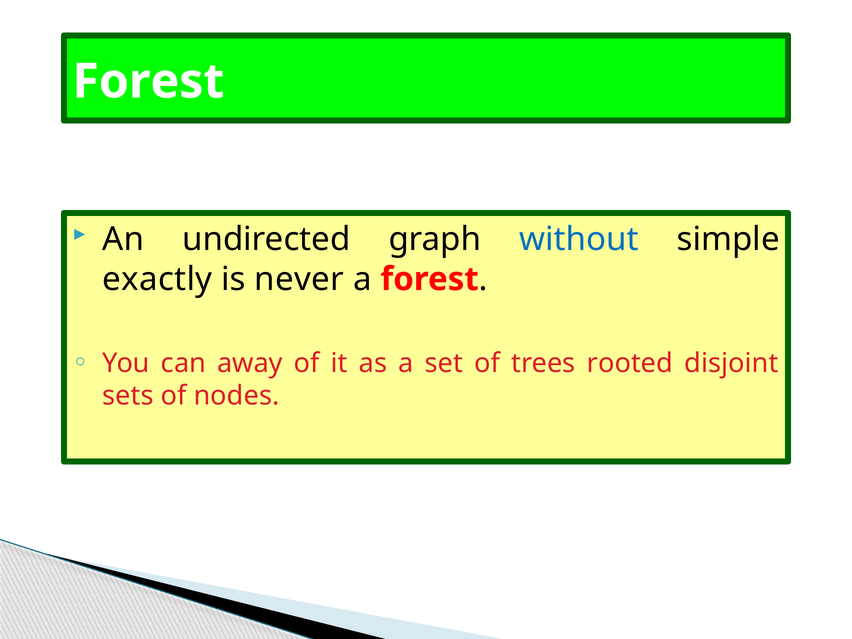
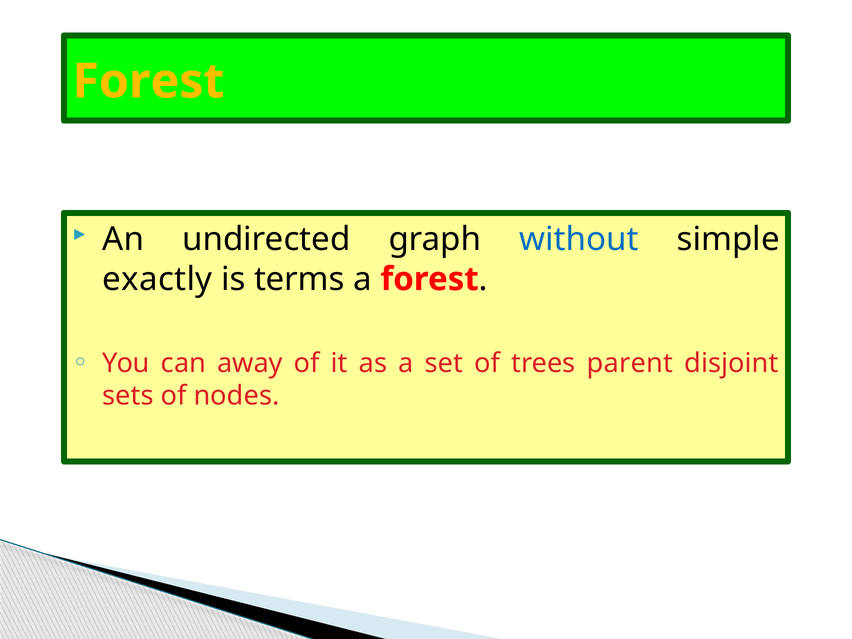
Forest colour: white -> yellow (148, 81)
never: never -> terms (299, 279)
rooted: rooted -> parent (630, 363)
